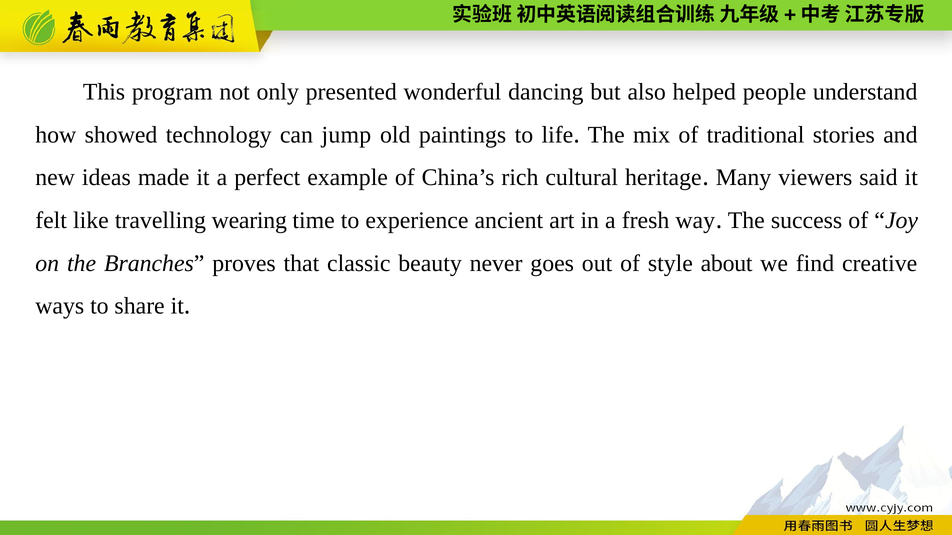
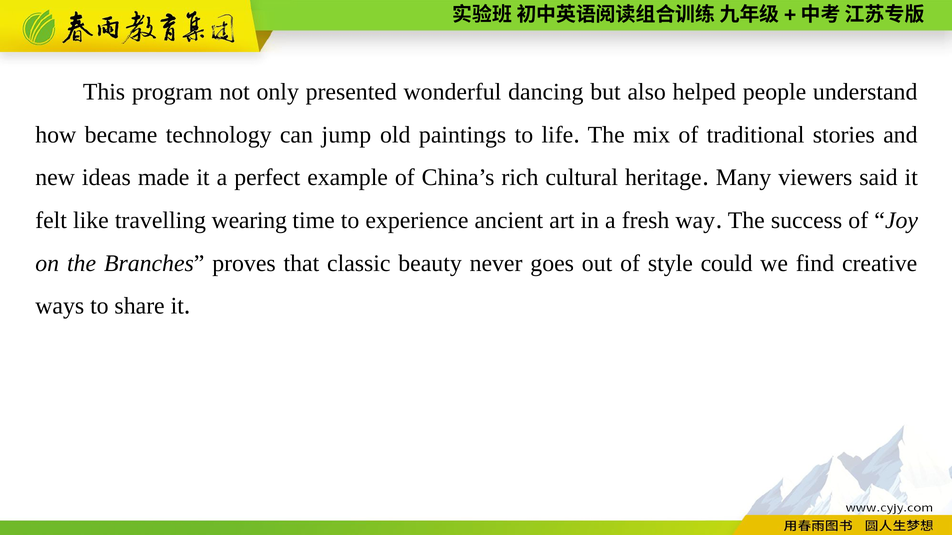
showed: showed -> became (121, 135)
about: about -> could (727, 263)
